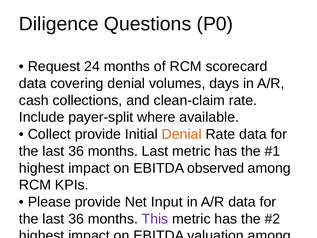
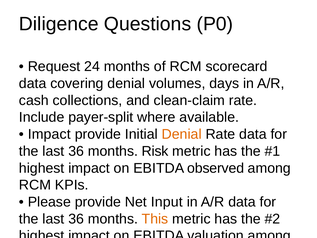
Collect: Collect -> Impact (49, 134)
months Last: Last -> Risk (155, 151)
This colour: purple -> orange (155, 219)
